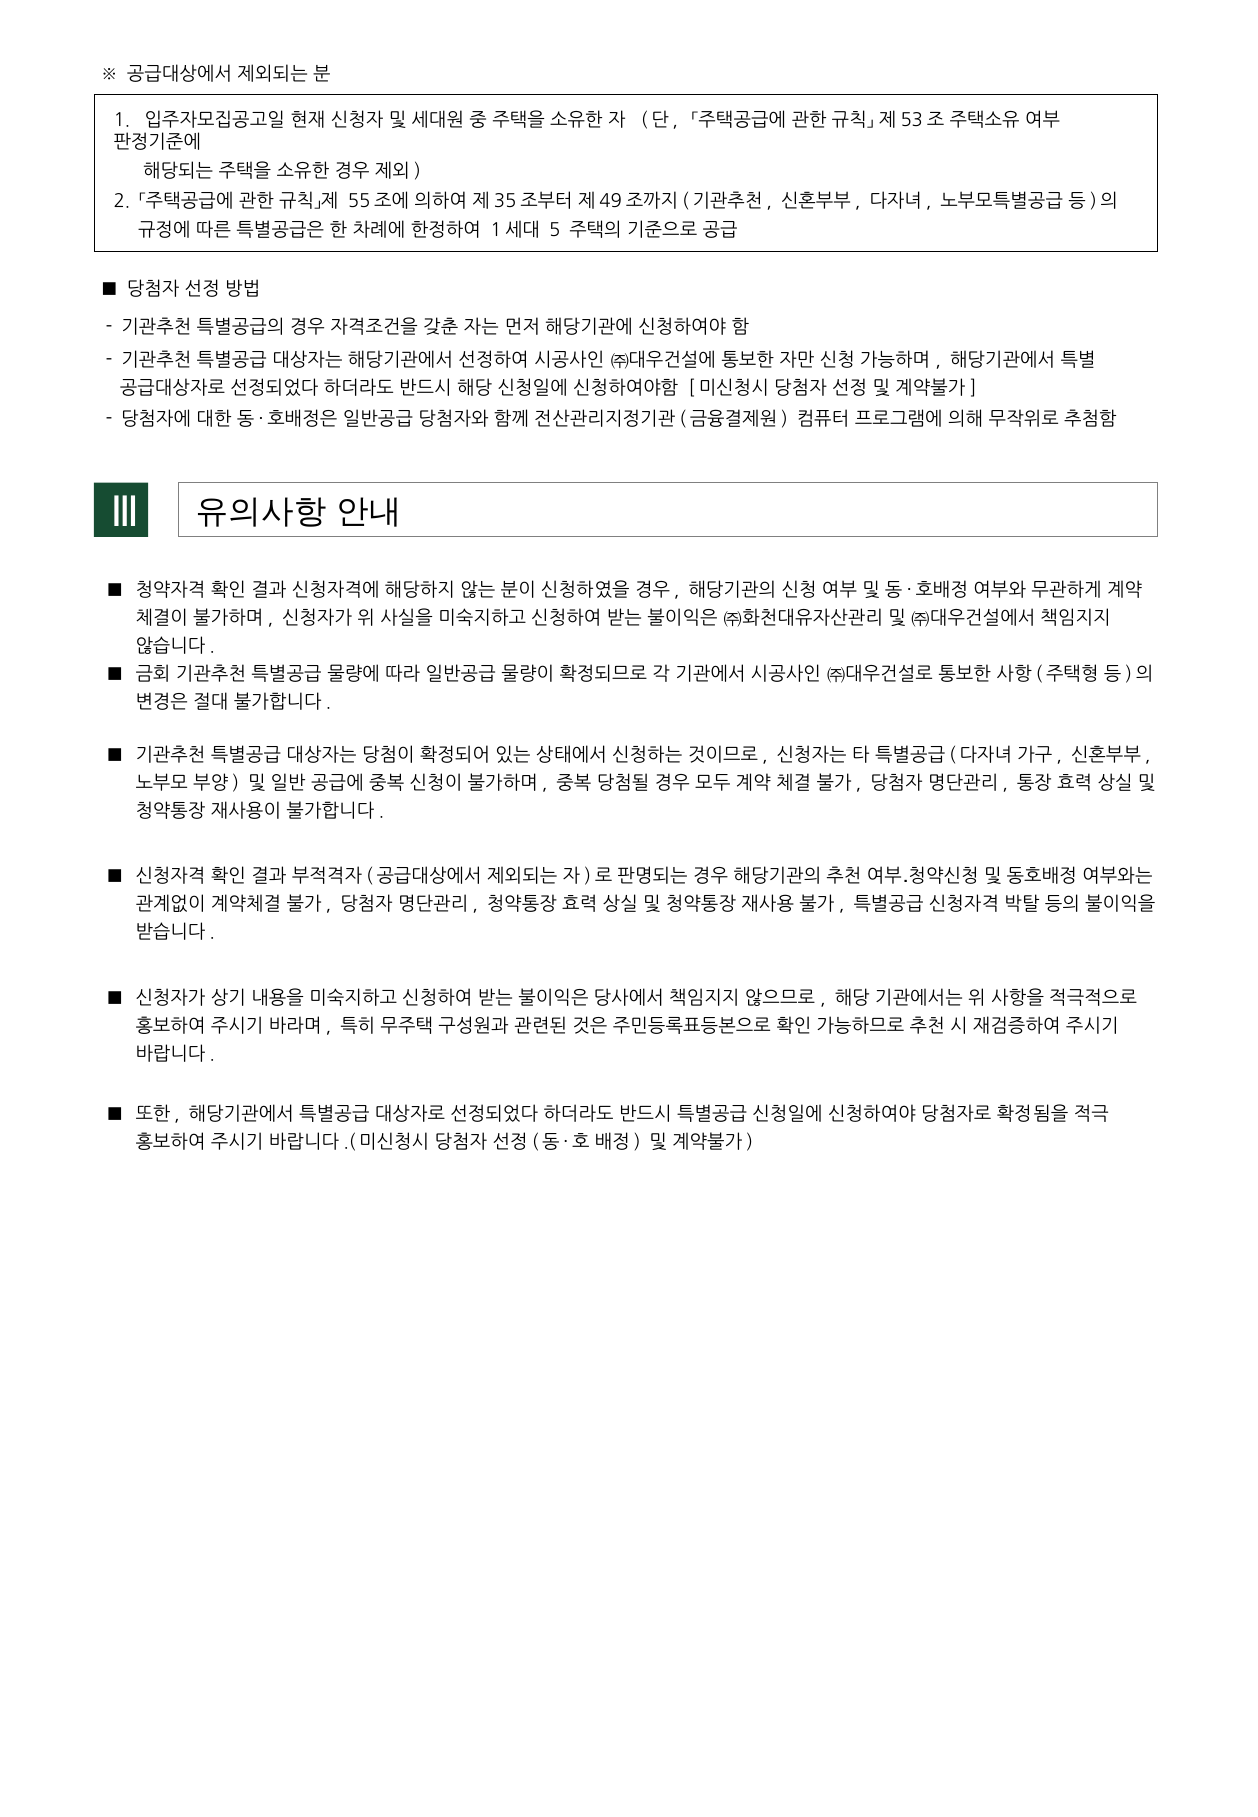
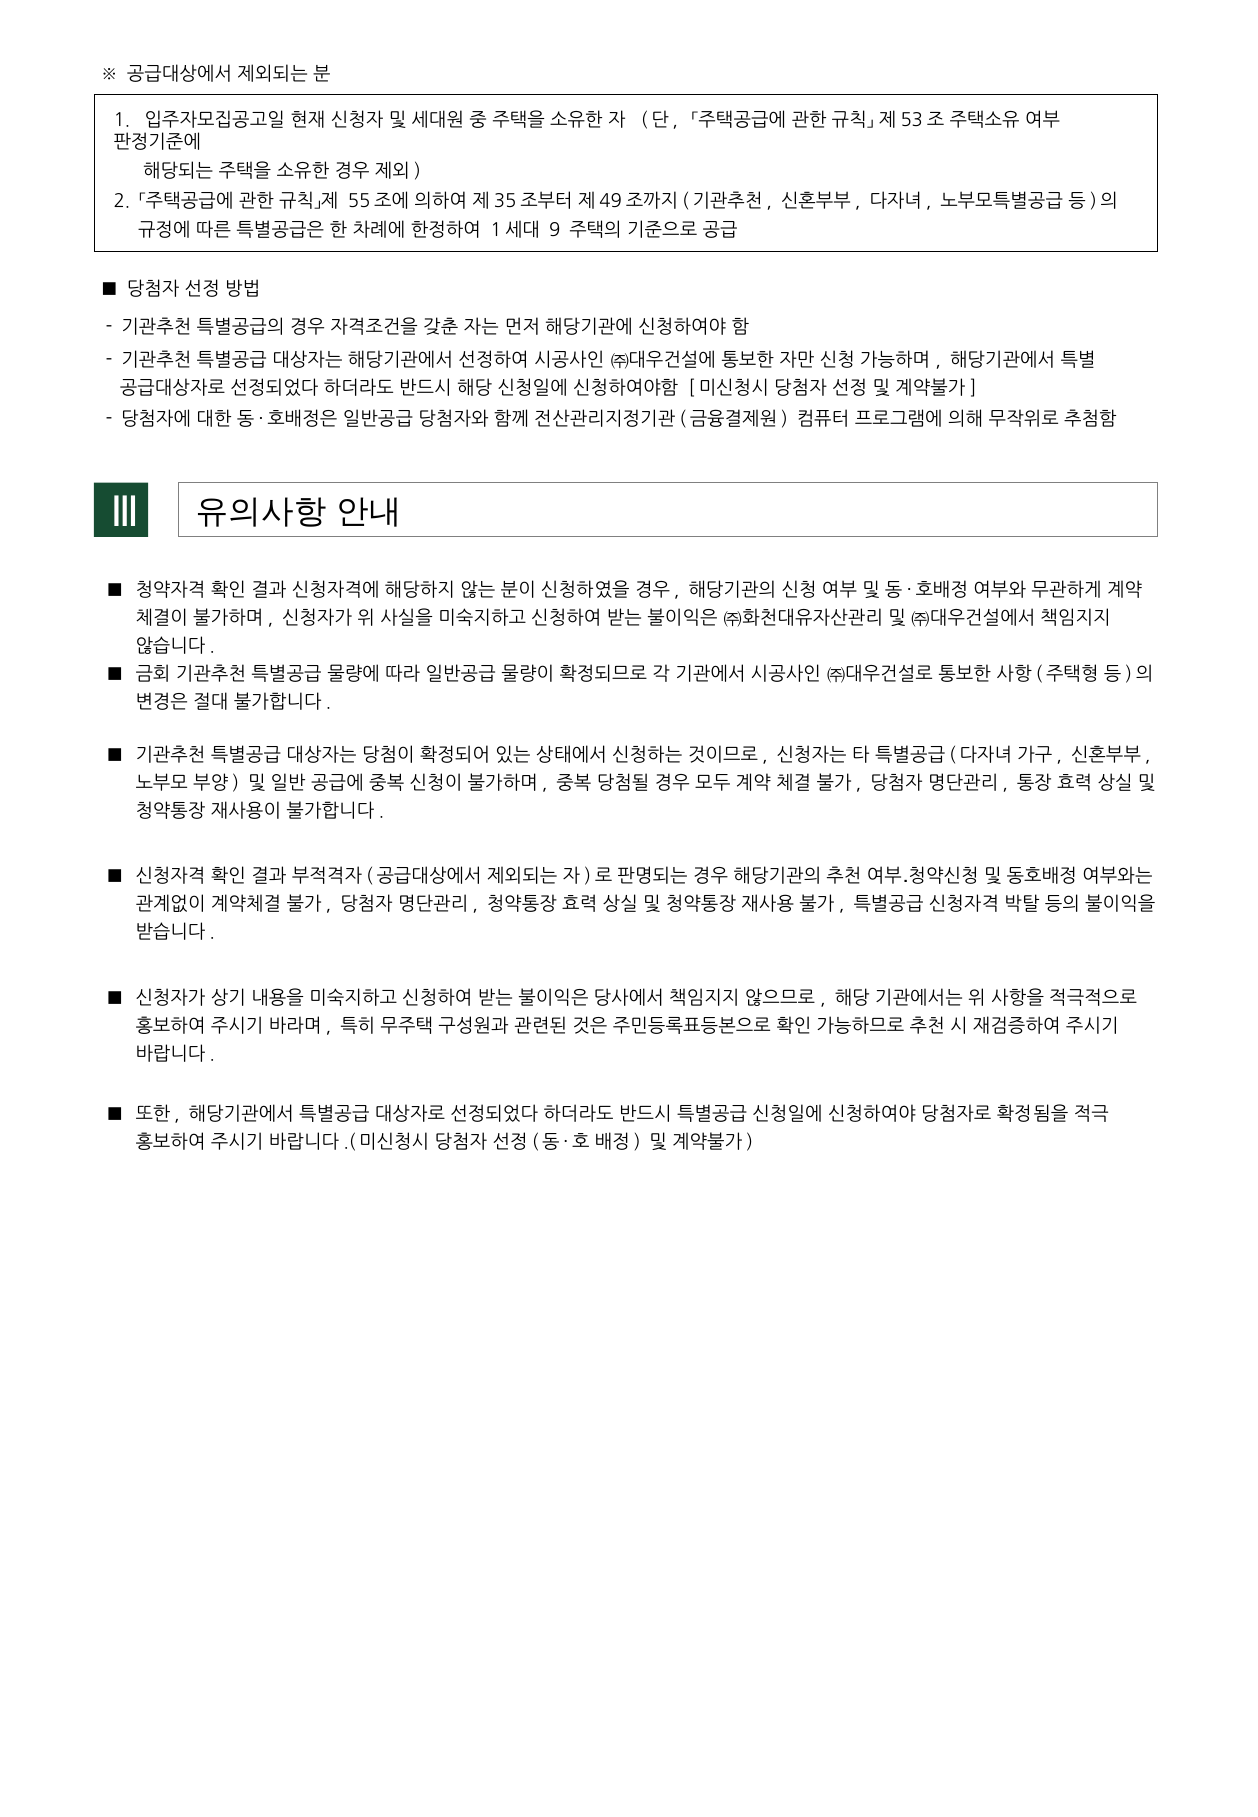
5: 5 -> 9 (555, 231)
